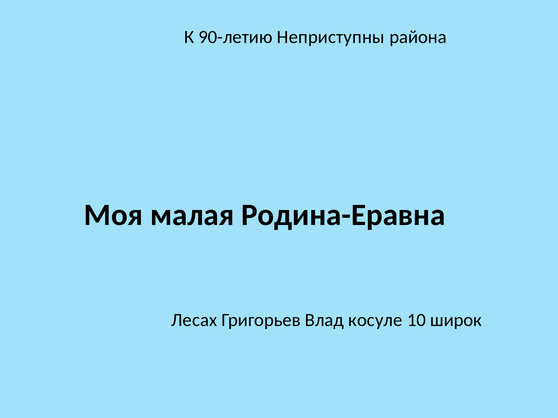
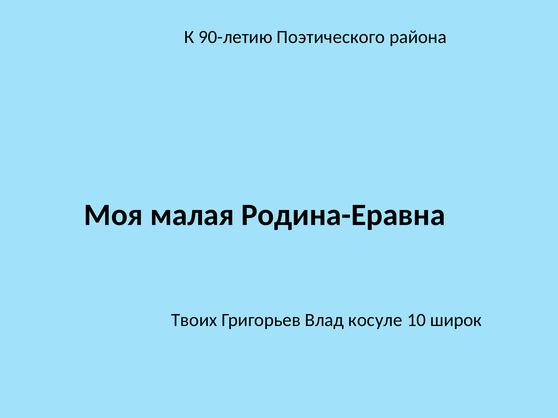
Неприступны: Неприступны -> Поэтического (331, 37)
Лесах: Лесах -> Твоих (194, 320)
